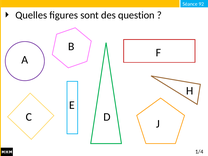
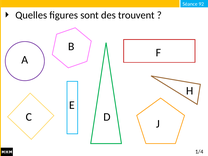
question: question -> trouvent (136, 15)
